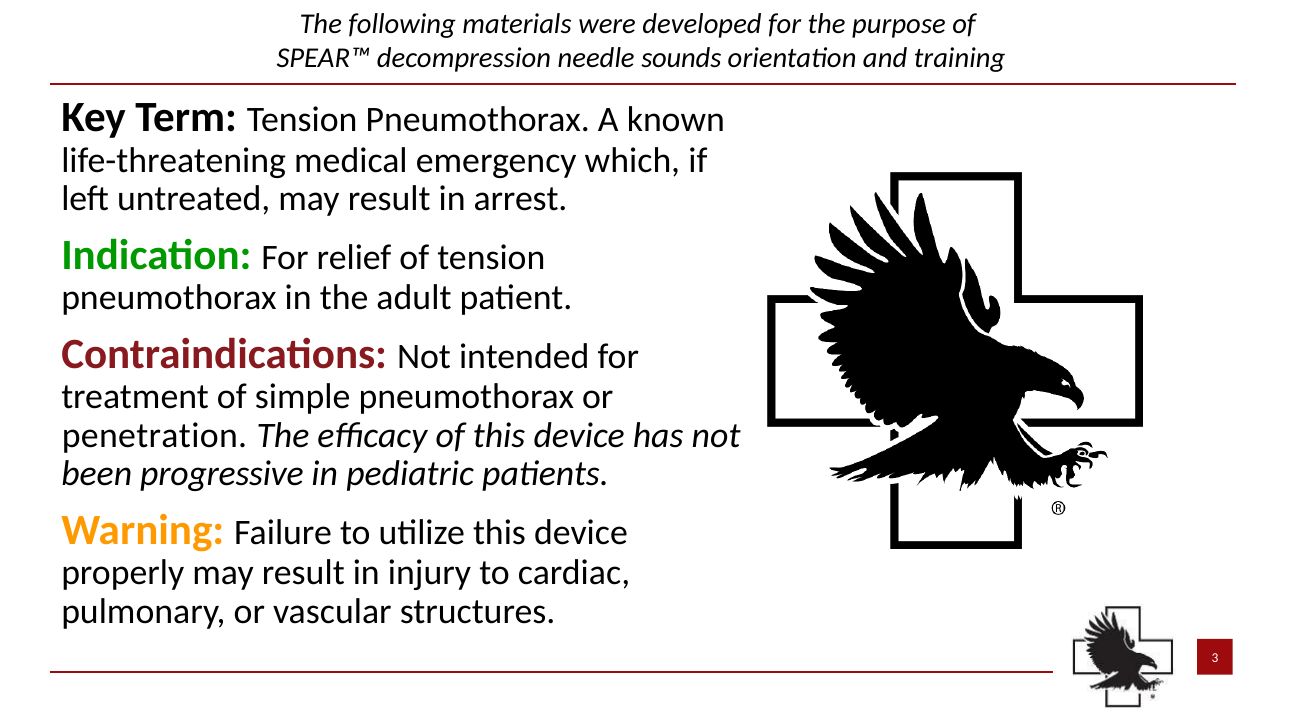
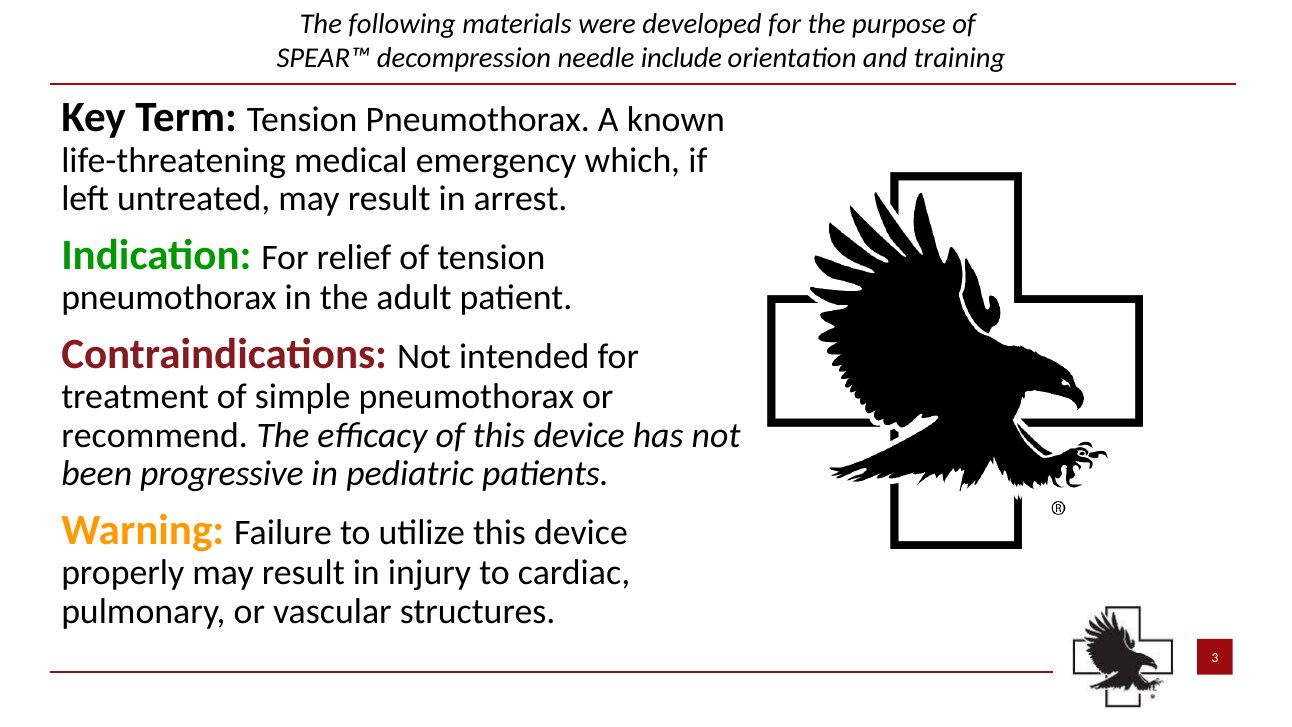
sounds: sounds -> include (681, 58)
penetration: penetration -> recommend (155, 435)
